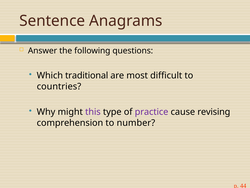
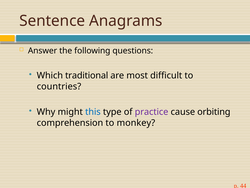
this colour: purple -> blue (93, 112)
revising: revising -> orbiting (214, 112)
number: number -> monkey (136, 123)
